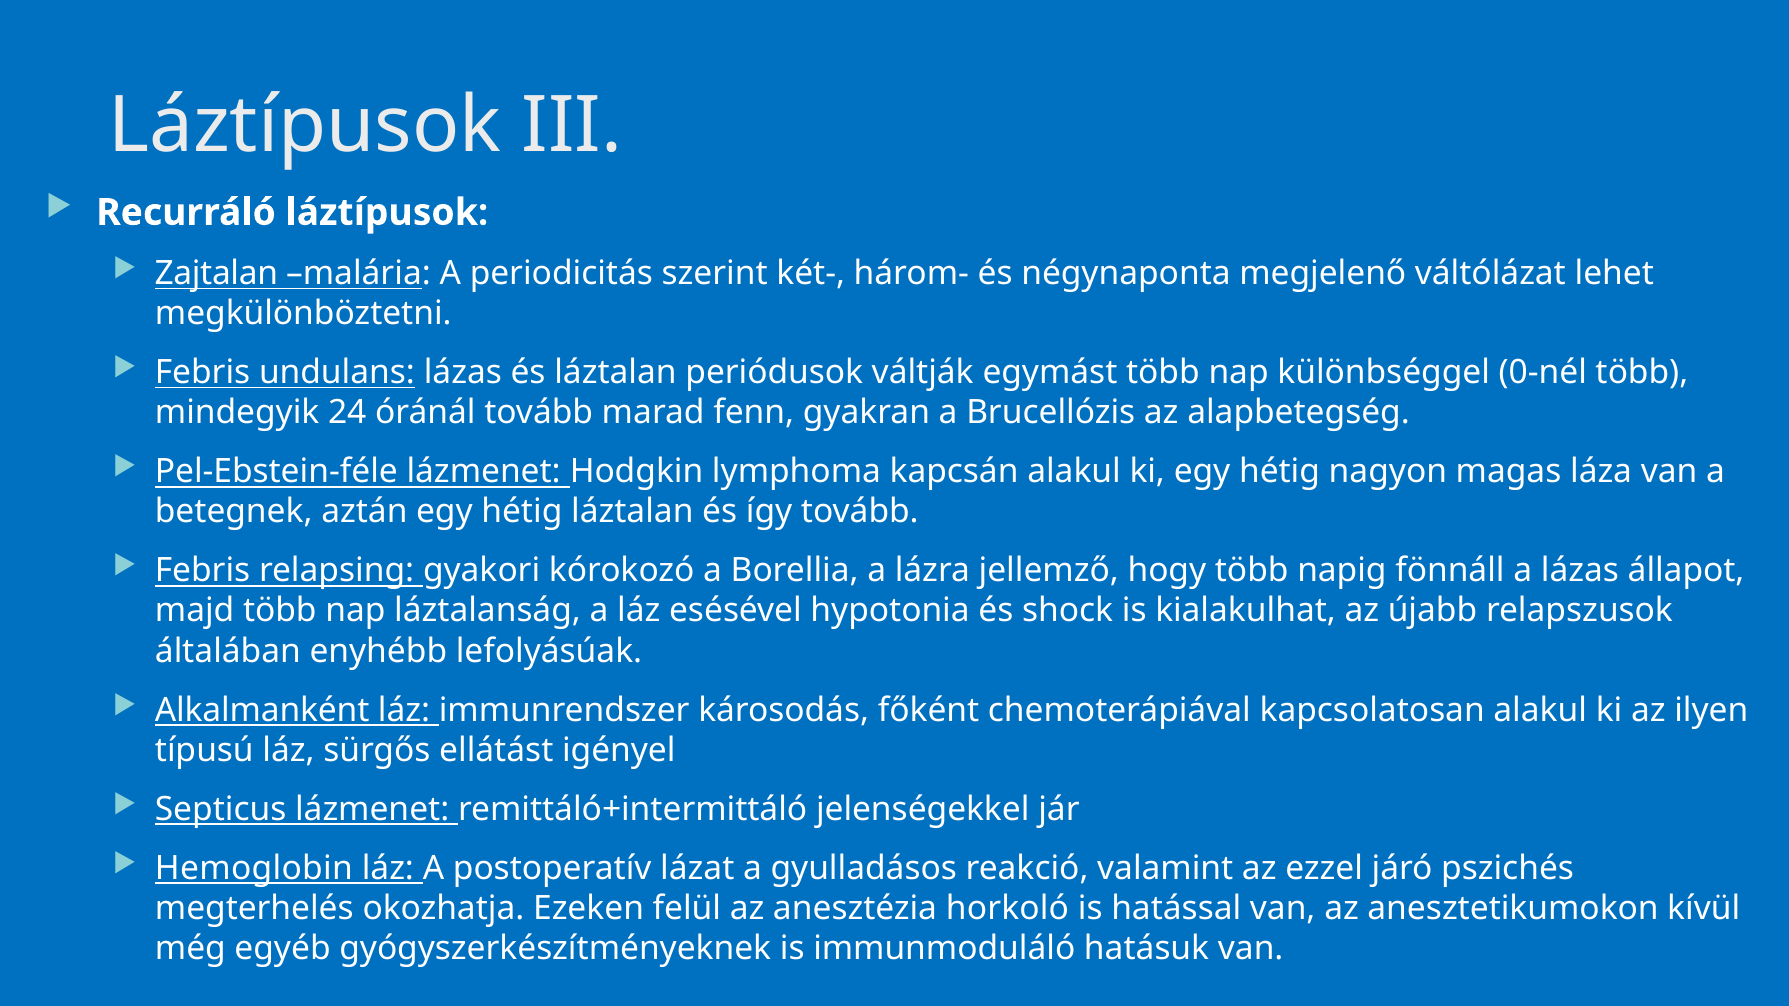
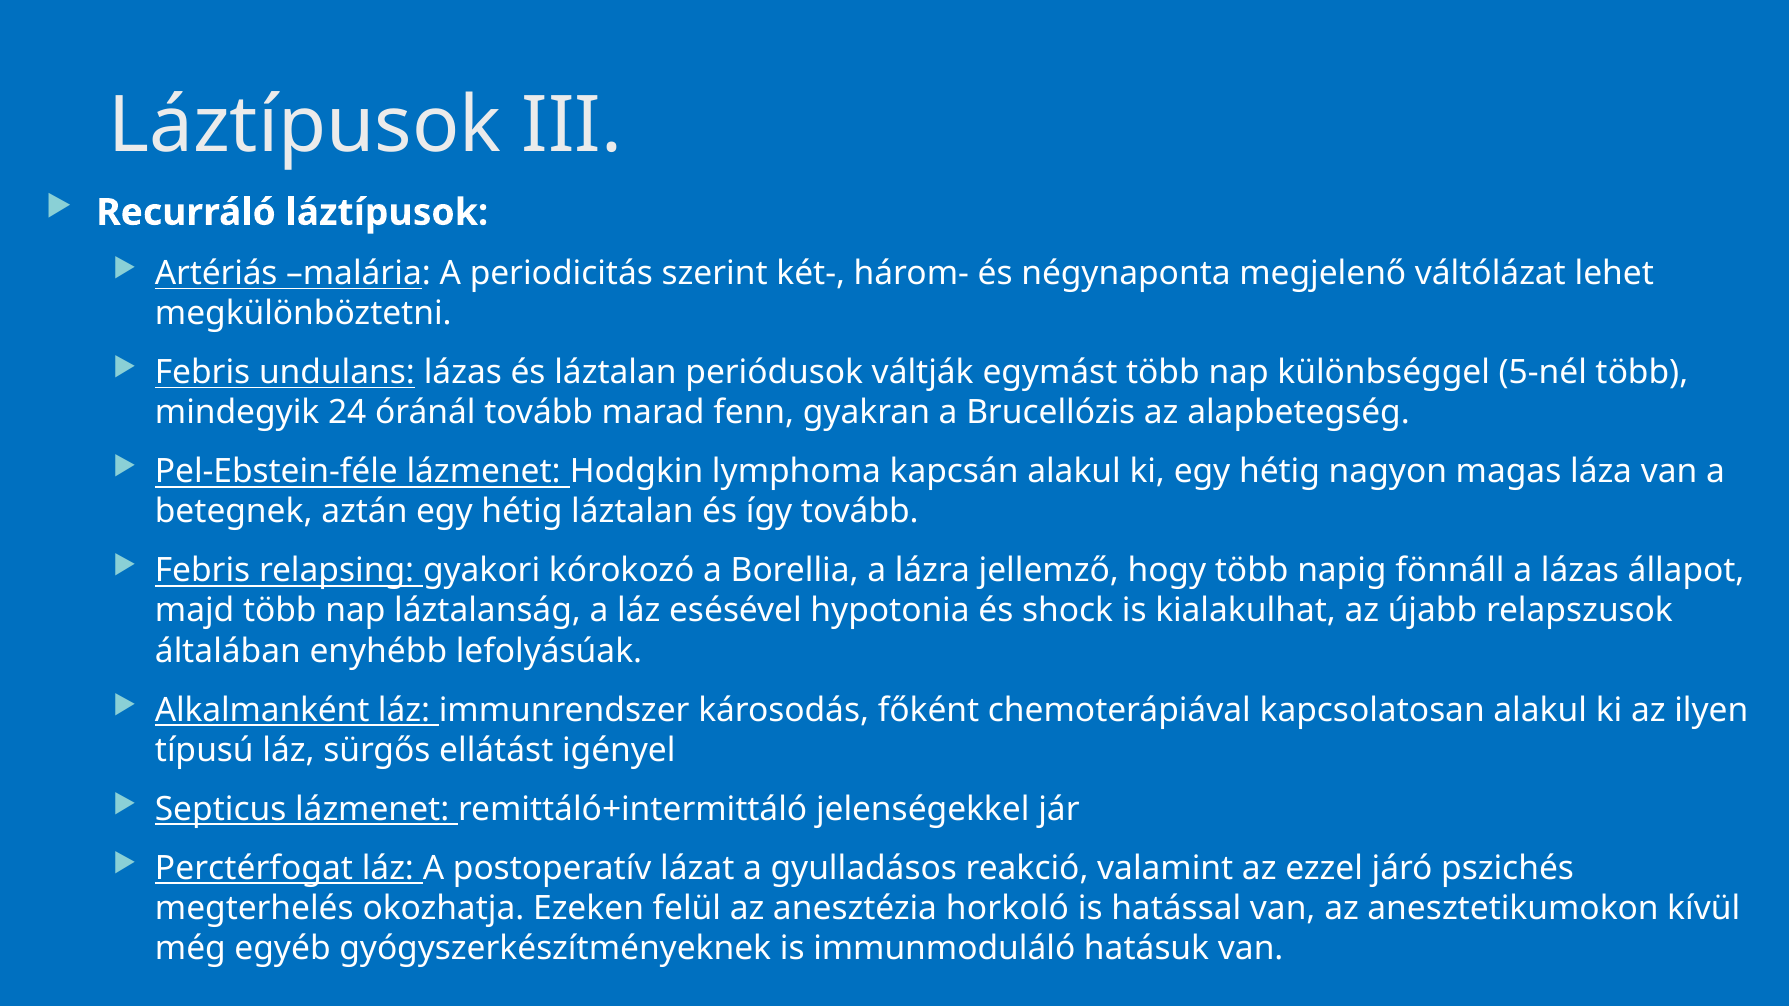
Zajtalan: Zajtalan -> Artériás (216, 273)
0-nél: 0-nél -> 5-nél (1543, 373)
Hemoglobin: Hemoglobin -> Perctérfogat (254, 868)
